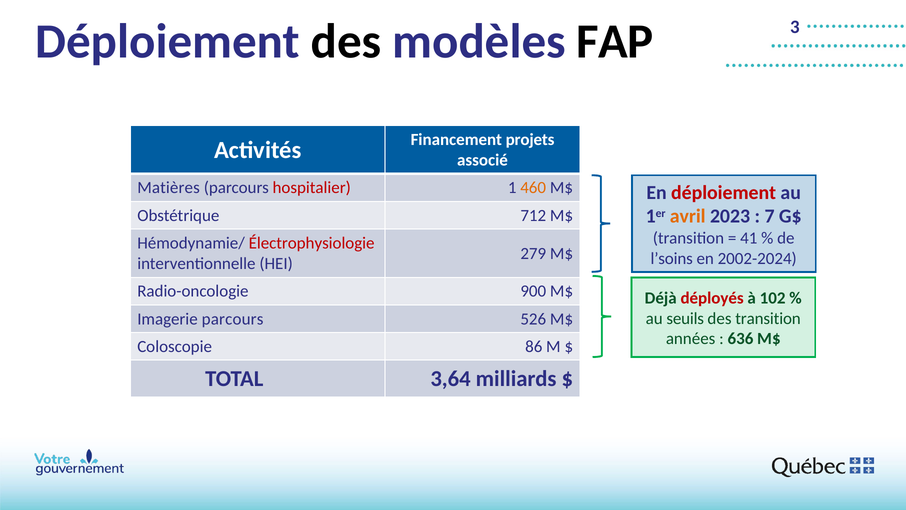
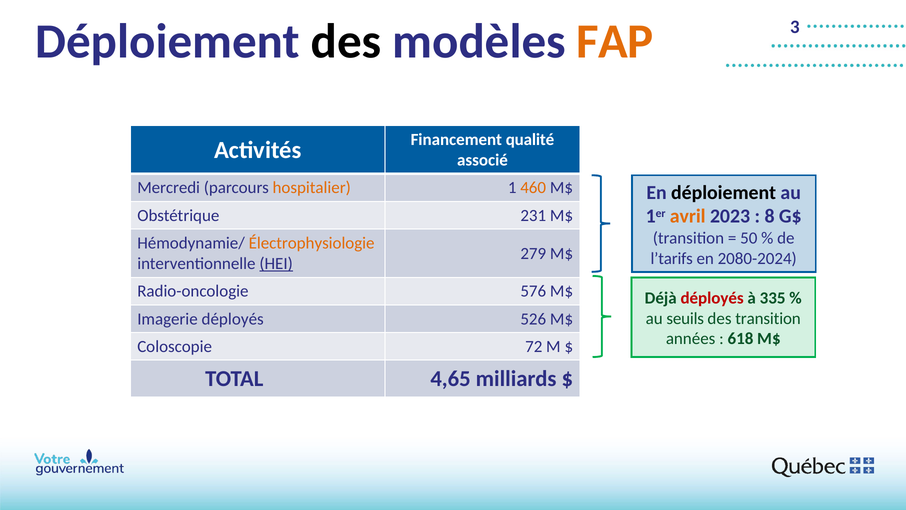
FAP colour: black -> orange (615, 42)
projets: projets -> qualité (530, 139)
Matières: Matières -> Mercredi (169, 188)
hospitalier colour: red -> orange (312, 188)
déploiement colour: red -> black (724, 192)
7: 7 -> 8 (770, 216)
712: 712 -> 231 (533, 215)
41: 41 -> 50 (749, 238)
Électrophysiologie colour: red -> orange (312, 243)
l’soins: l’soins -> l’tarifs (672, 259)
2002-2024: 2002-2024 -> 2080-2024 (757, 259)
HEI underline: none -> present (276, 264)
900: 900 -> 576 (533, 291)
102: 102 -> 335 (773, 298)
Imagerie parcours: parcours -> déployés (233, 319)
636: 636 -> 618 (740, 339)
86: 86 -> 72 (534, 346)
3,64: 3,64 -> 4,65 (450, 379)
